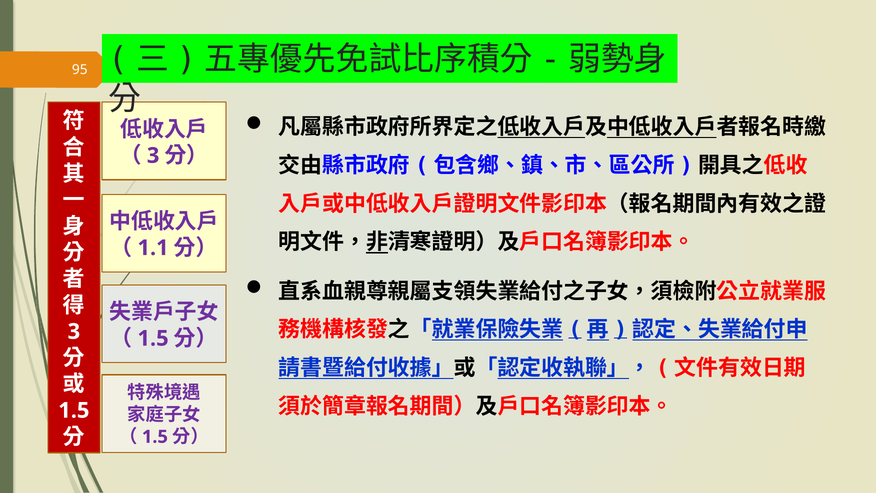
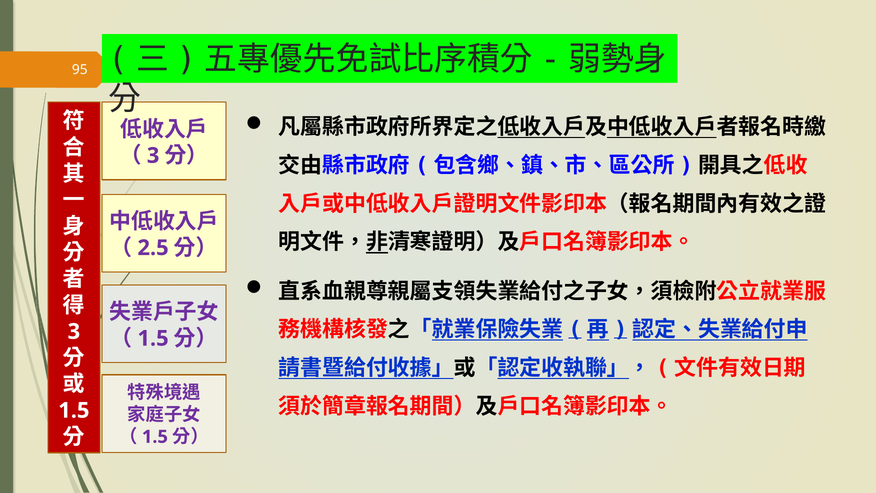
1.1: 1.1 -> 2.5 (153, 248)
